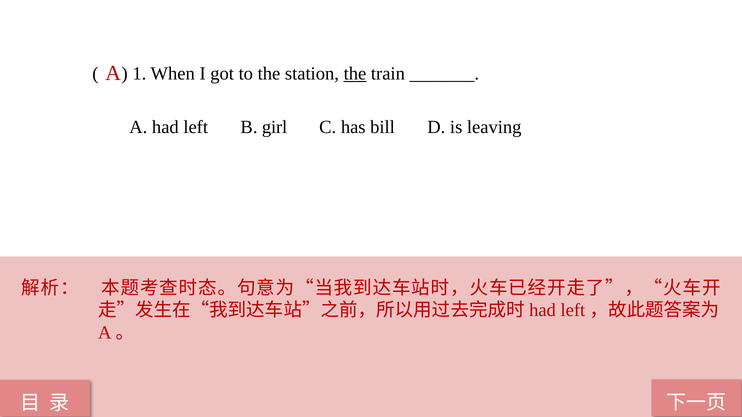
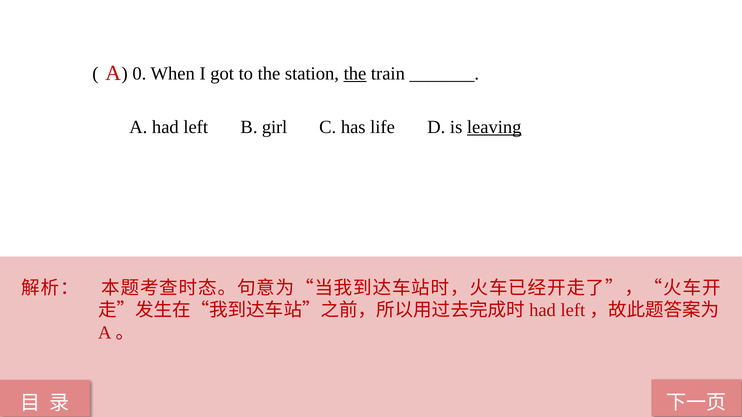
1: 1 -> 0 (139, 74)
bill: bill -> life (383, 127)
leaving underline: none -> present (494, 127)
